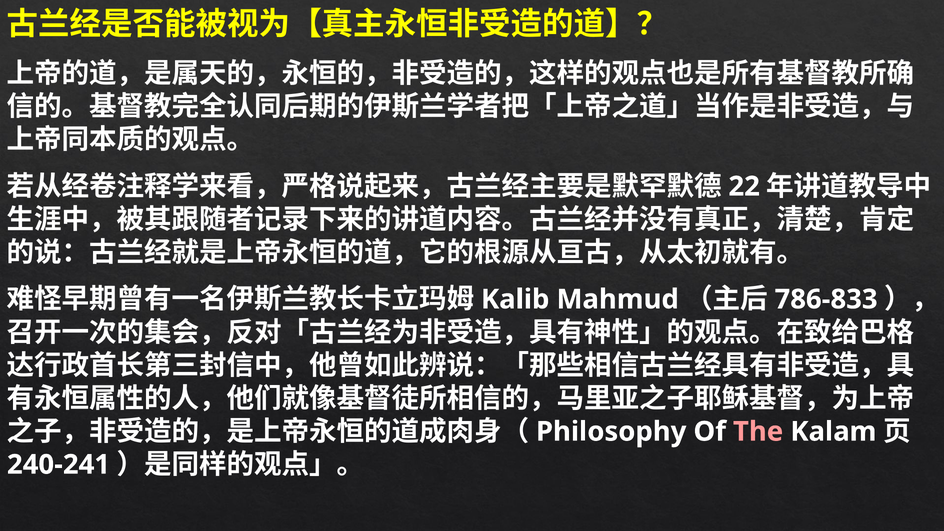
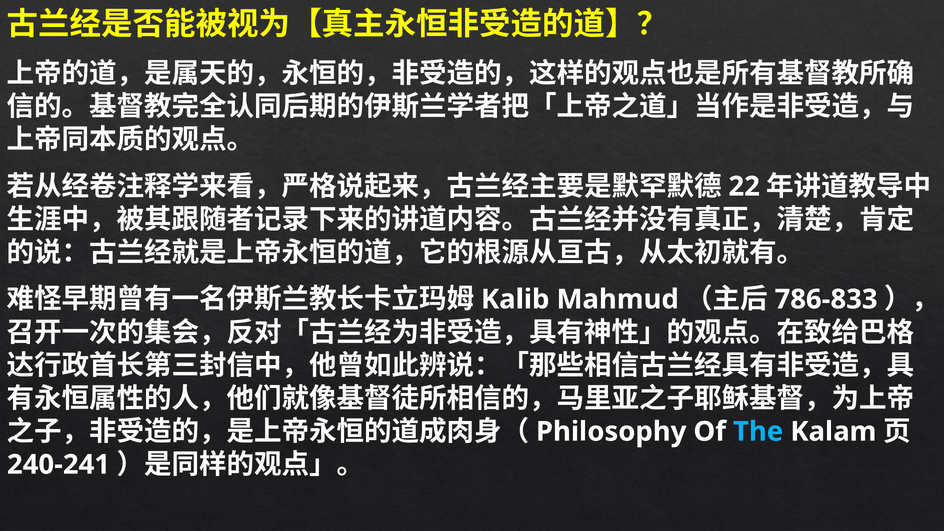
The colour: pink -> light blue (758, 432)
